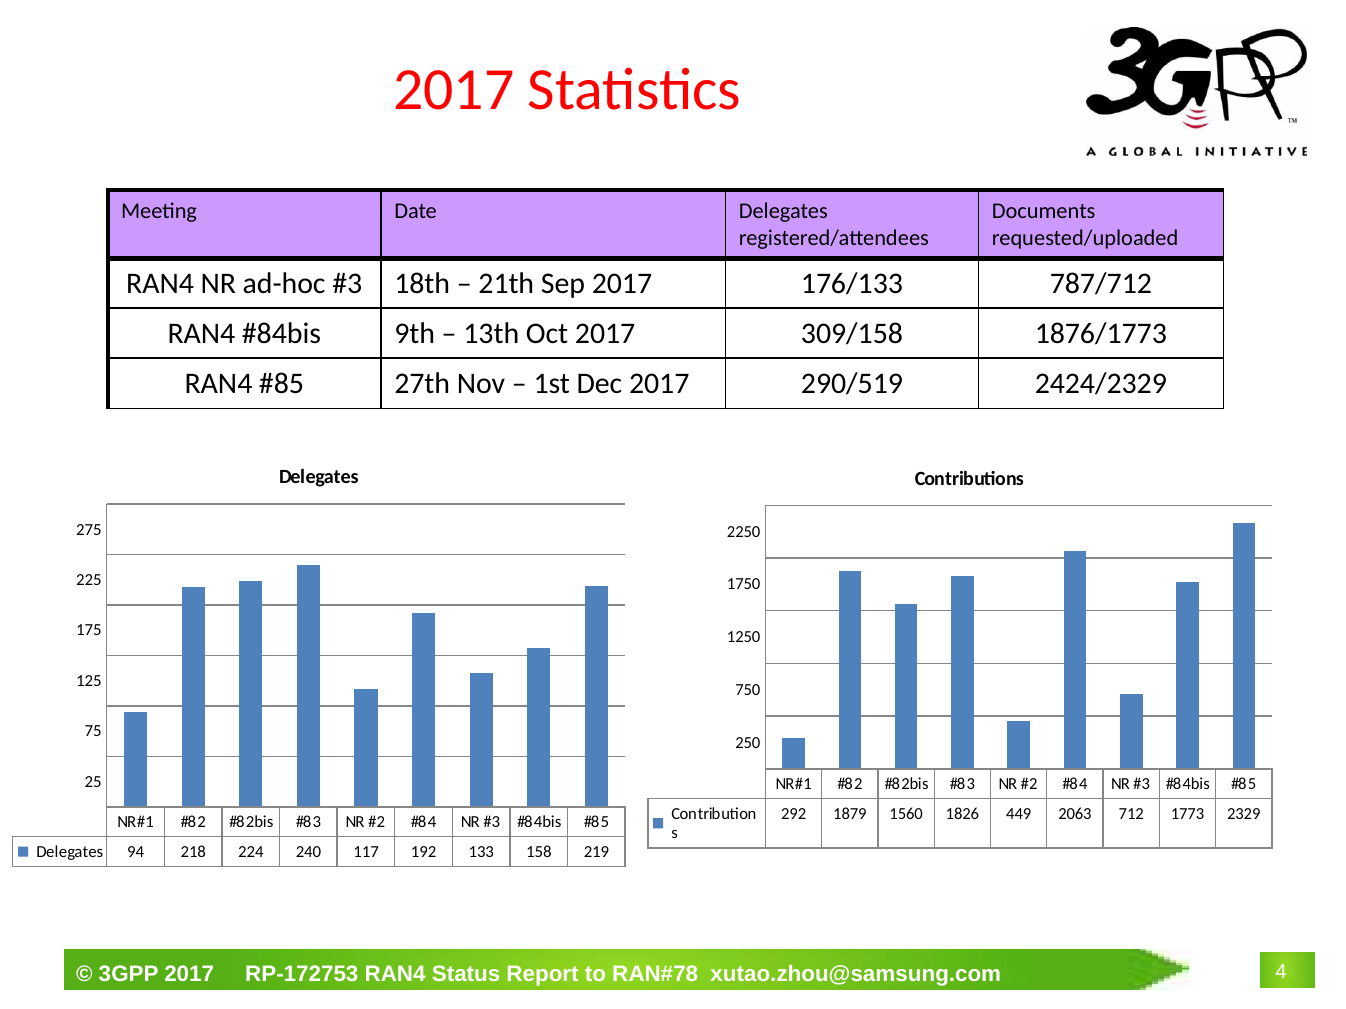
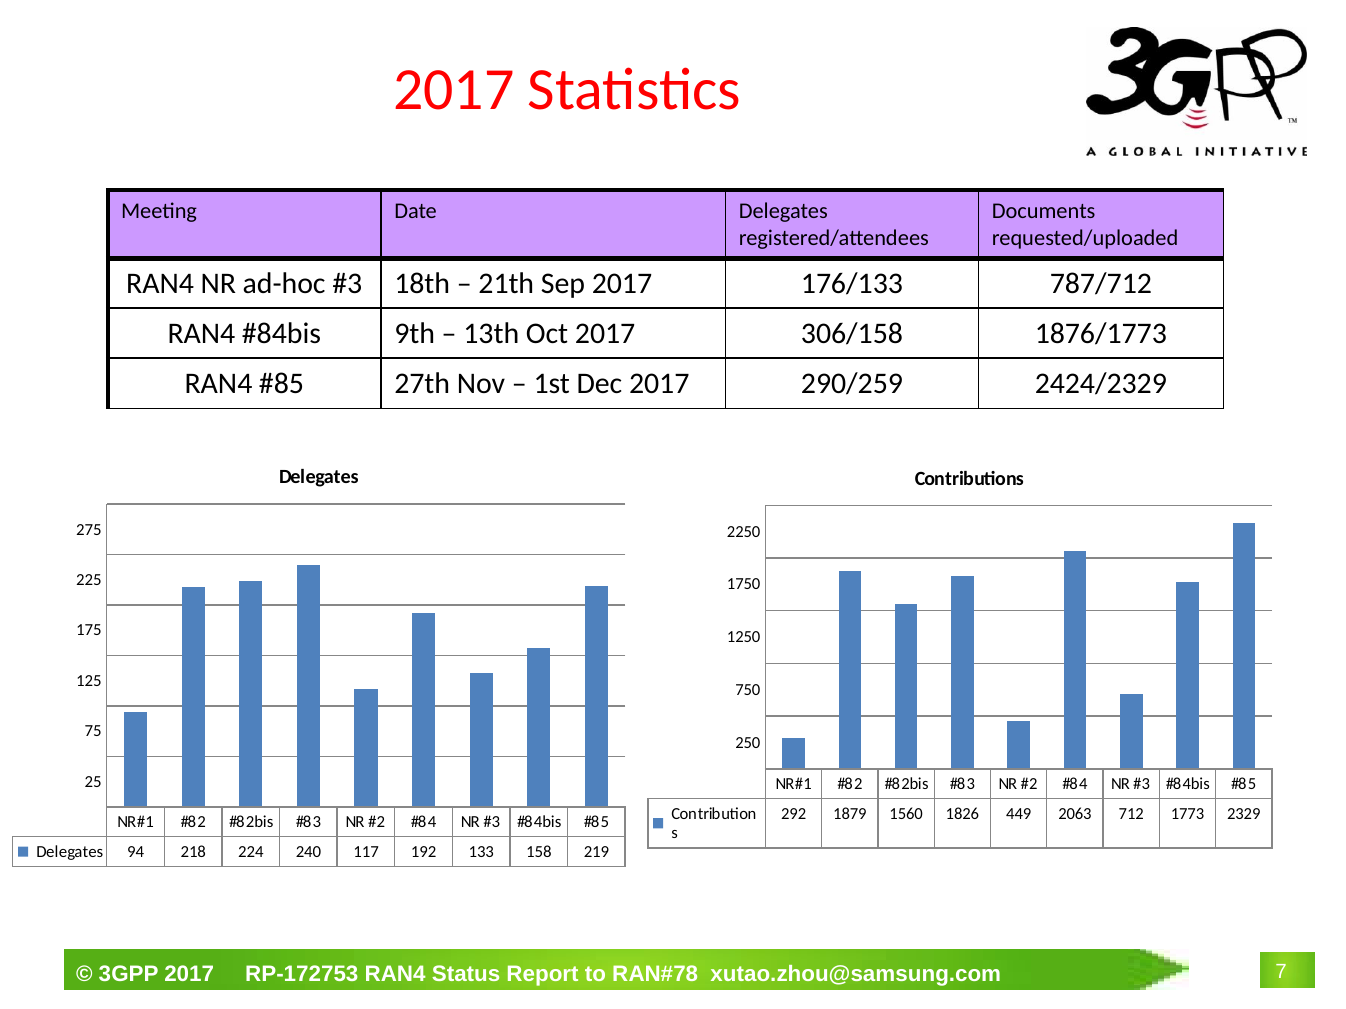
309/158: 309/158 -> 306/158 (852, 334)
290/519: 290/519 -> 290/259 (852, 384)
4: 4 -> 7 (1281, 972)
